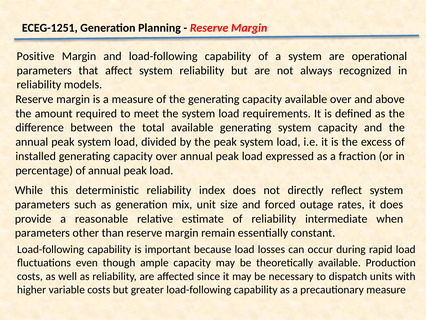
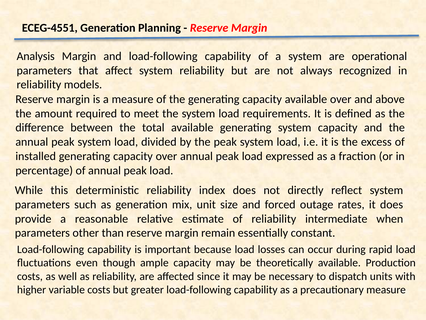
ECEG-1251: ECEG-1251 -> ECEG-4551 (50, 28)
Positive: Positive -> Analysis (36, 56)
